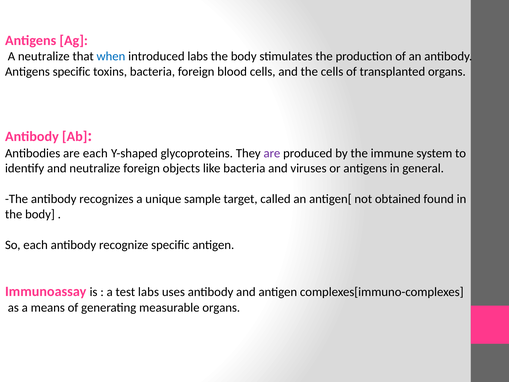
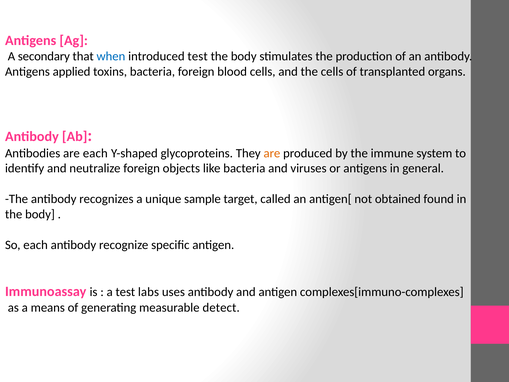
A neutralize: neutralize -> secondary (44, 56)
introduced labs: labs -> test (198, 56)
Antigens specific: specific -> applied (72, 72)
are colour: purple -> orange (272, 153)
measurable organs: organs -> detect (221, 307)
